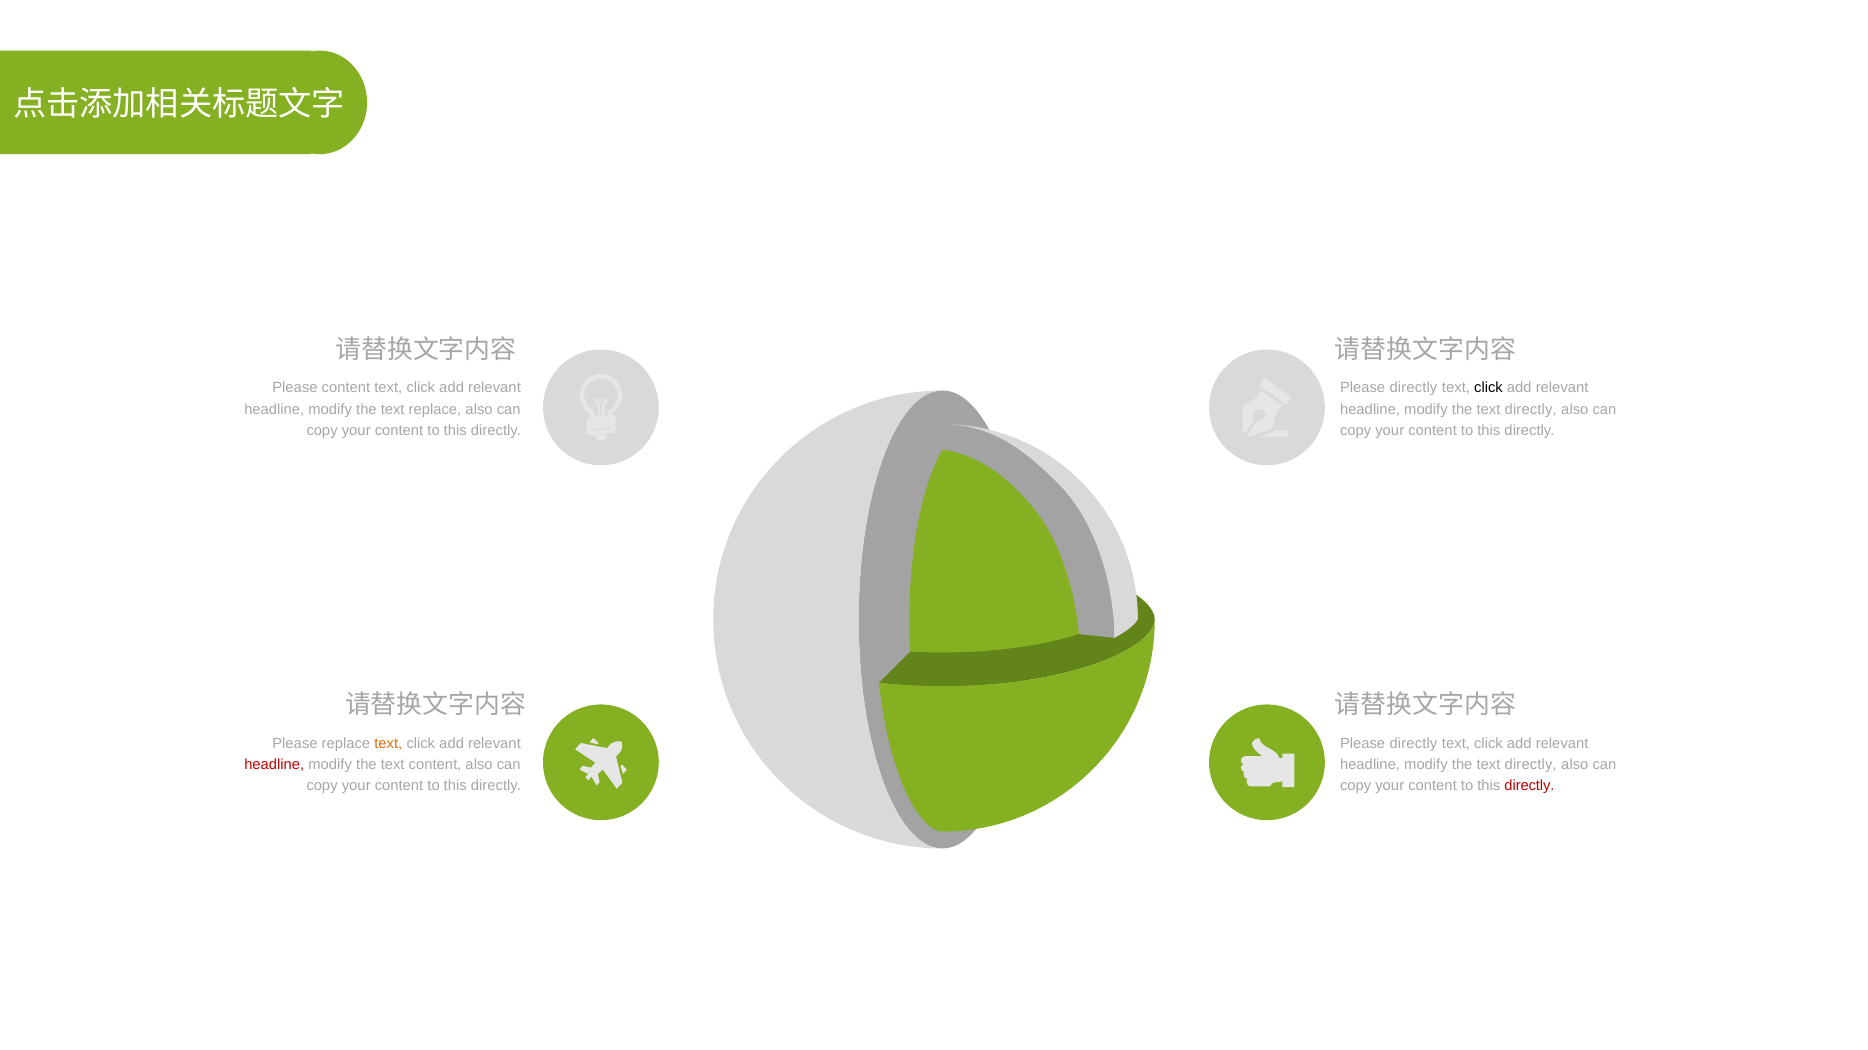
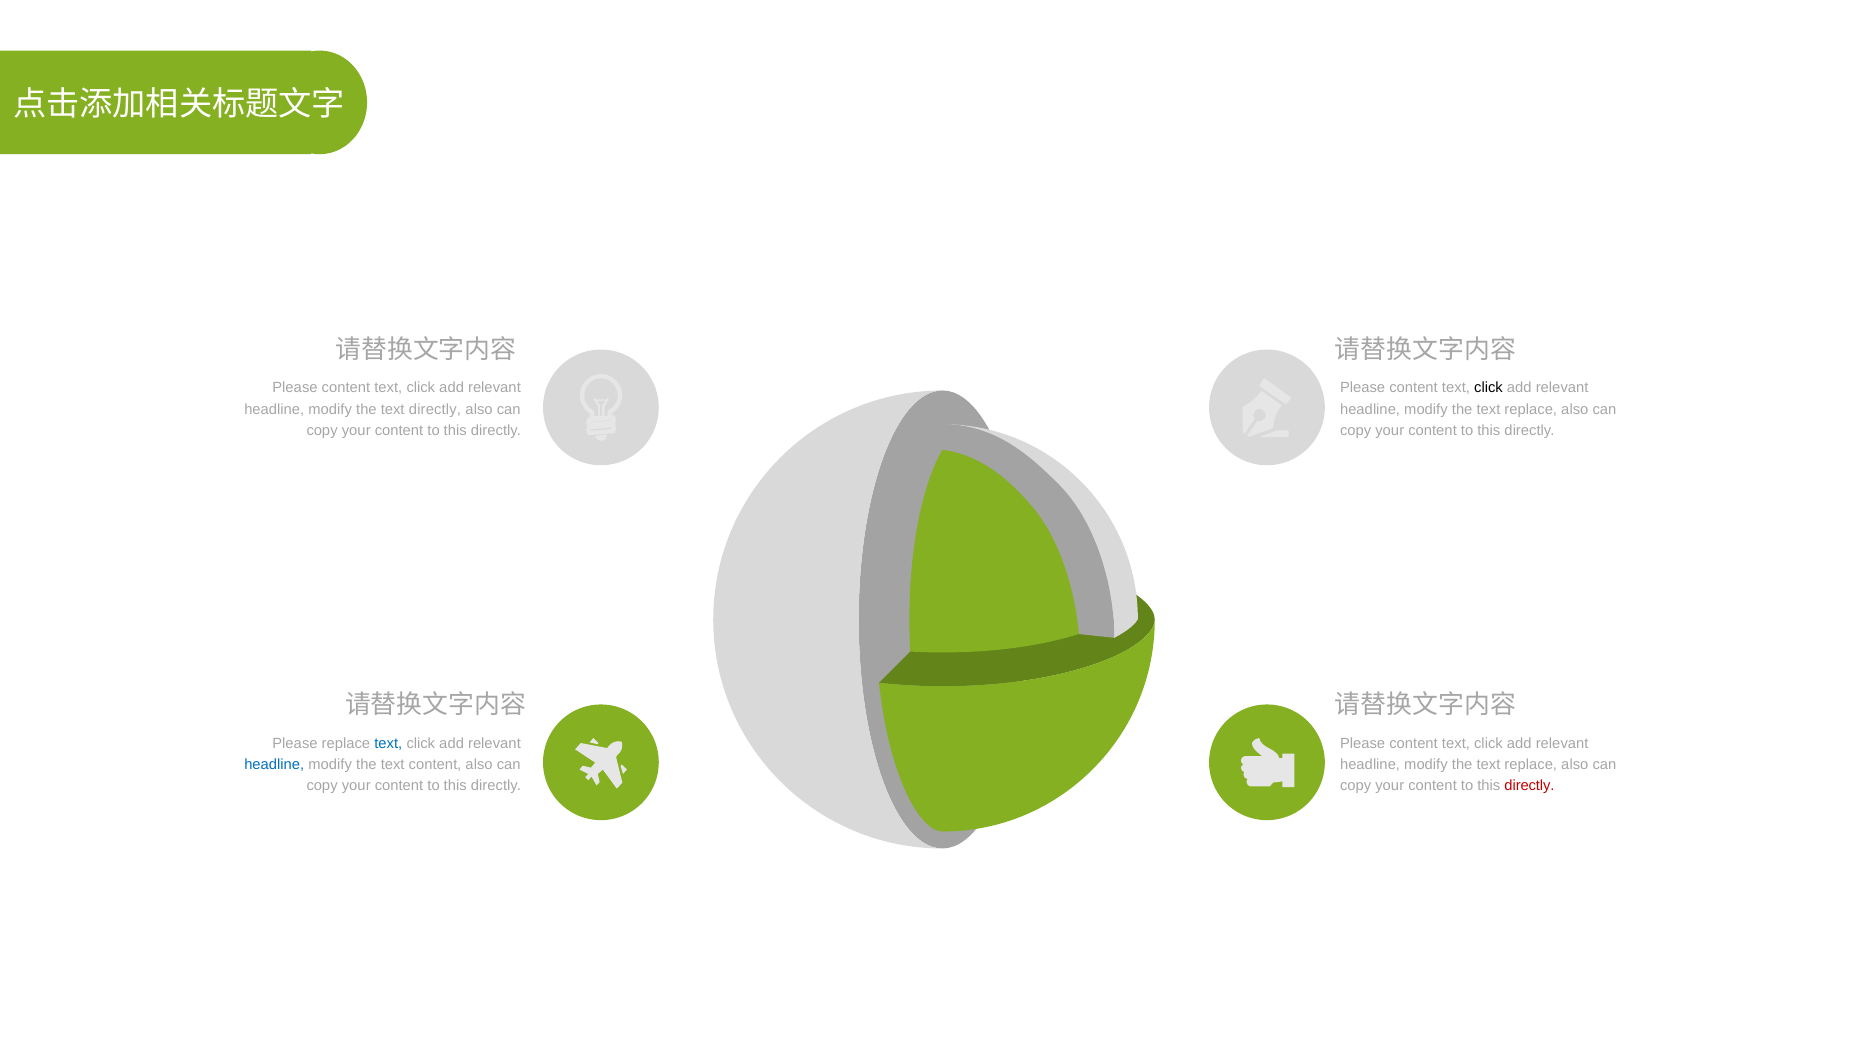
directly: directly -> content (1414, 388)
text replace: replace -> directly (435, 409)
directly: directly -> replace (1531, 409)
text colour: orange -> blue (388, 744)
directly: directly -> content (1414, 744)
headline colour: red -> blue (274, 765)
directly: directly -> replace (1531, 765)
